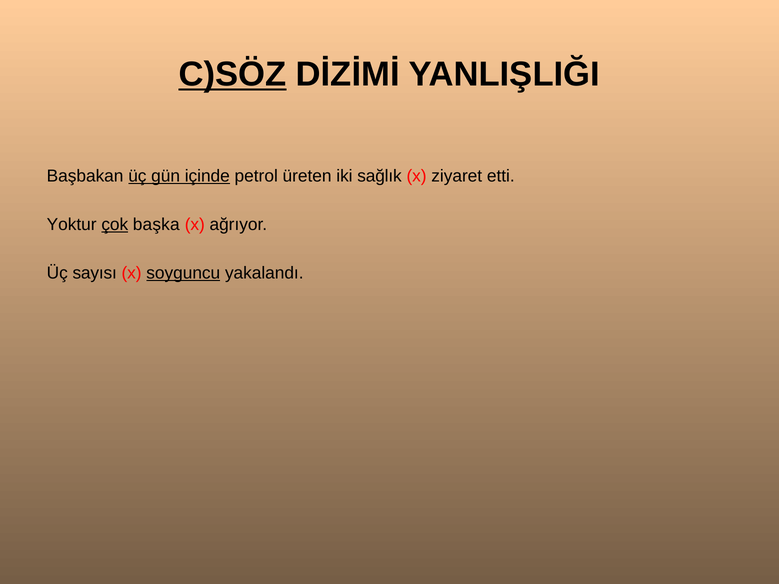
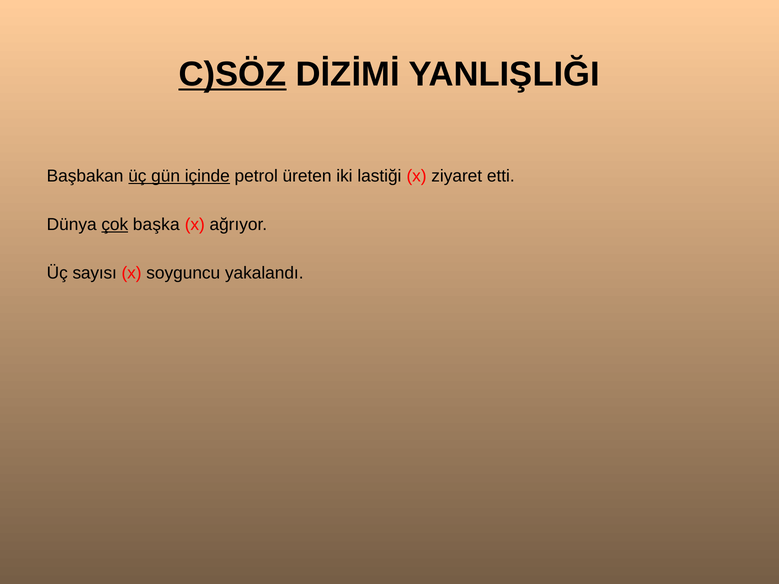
sağlık: sağlık -> lastiği (379, 176)
Yoktur: Yoktur -> Dünya (72, 224)
soyguncu underline: present -> none (183, 273)
